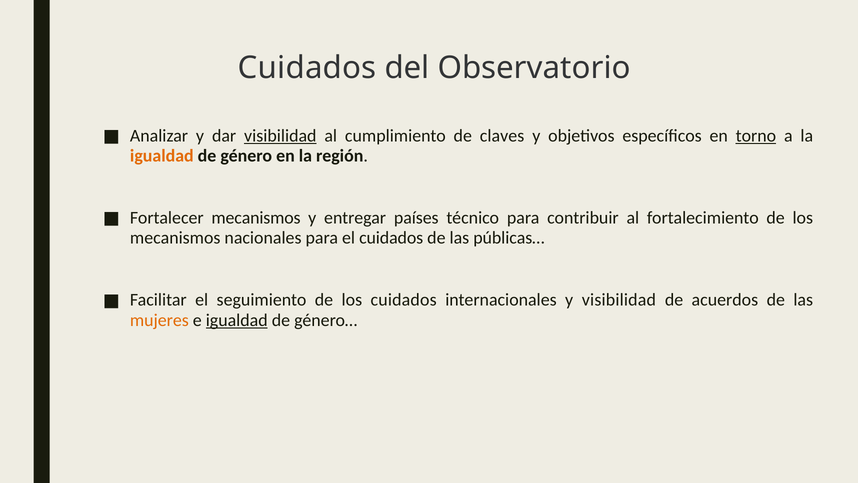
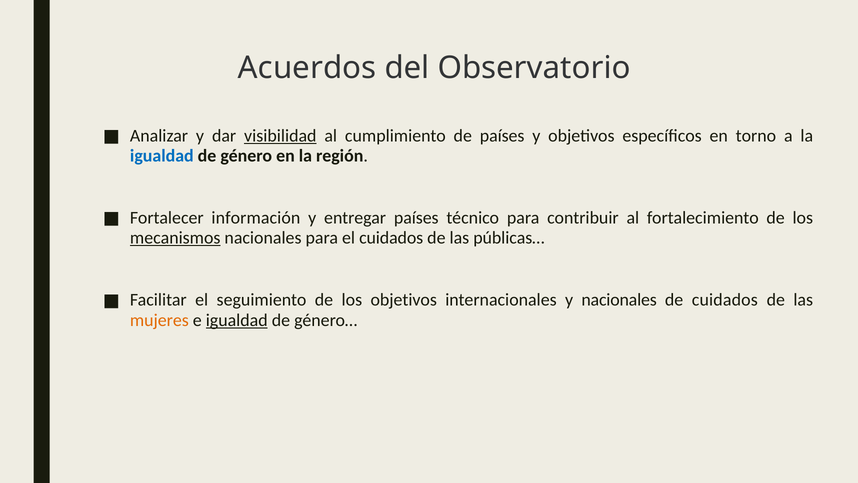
Cuidados: Cuidados -> Acuerdos (307, 68)
de claves: claves -> países (502, 136)
torno underline: present -> none (756, 136)
igualdad colour: orange -> blue (162, 156)
Fortalecer mecanismos: mecanismos -> información (256, 218)
mecanismos underline: none -> present (175, 238)
los cuidados: cuidados -> objetivos (404, 300)
y visibilidad: visibilidad -> nacionales (619, 300)
de acuerdos: acuerdos -> cuidados (725, 300)
